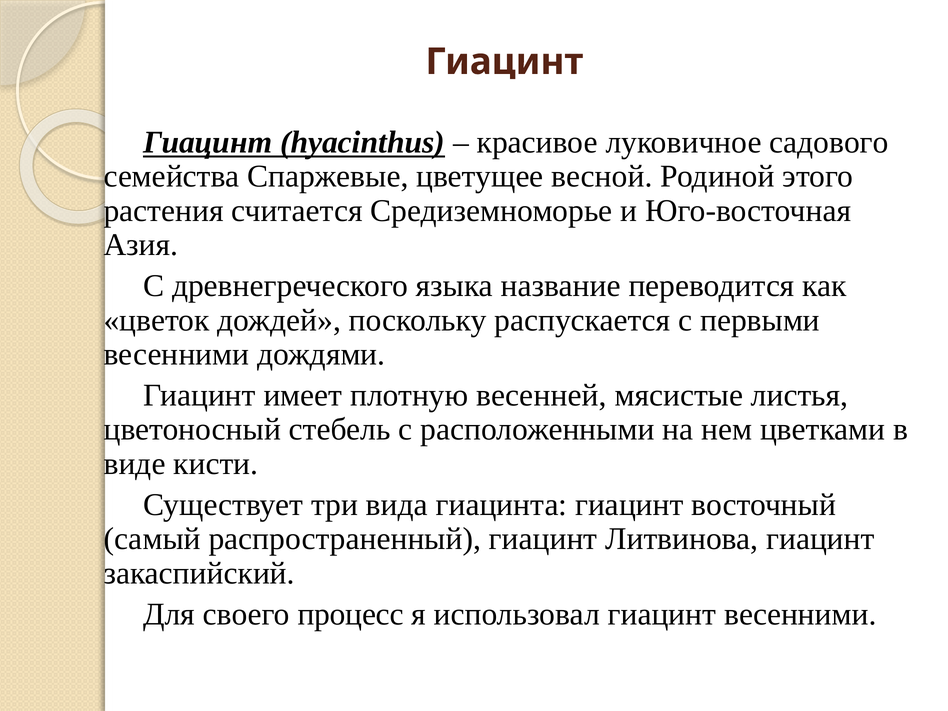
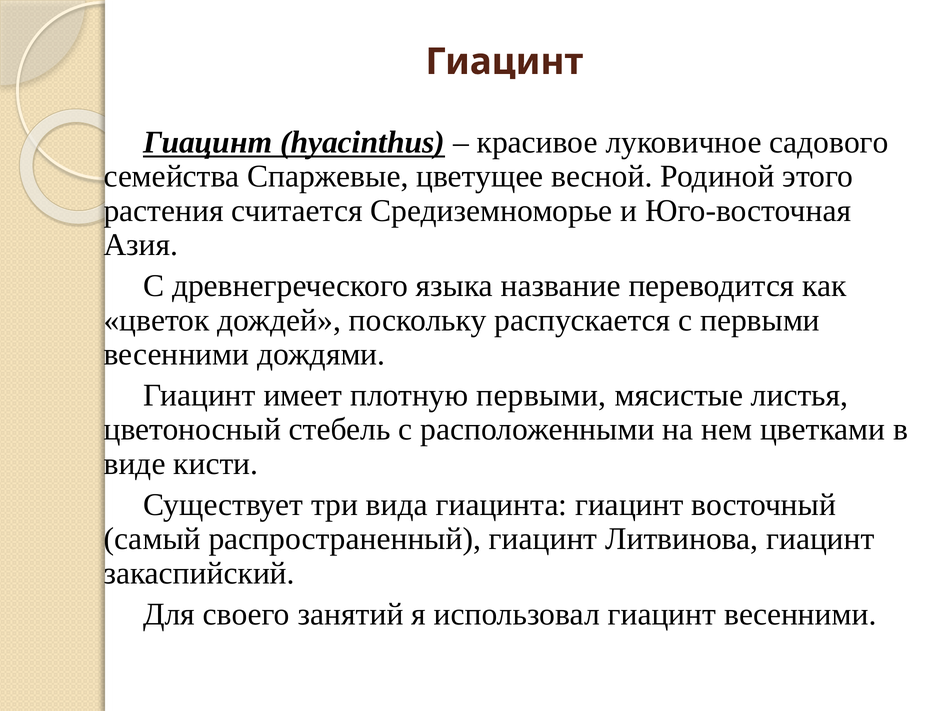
плотную весенней: весенней -> первыми (541, 395)
процесс: процесс -> занятий (351, 614)
